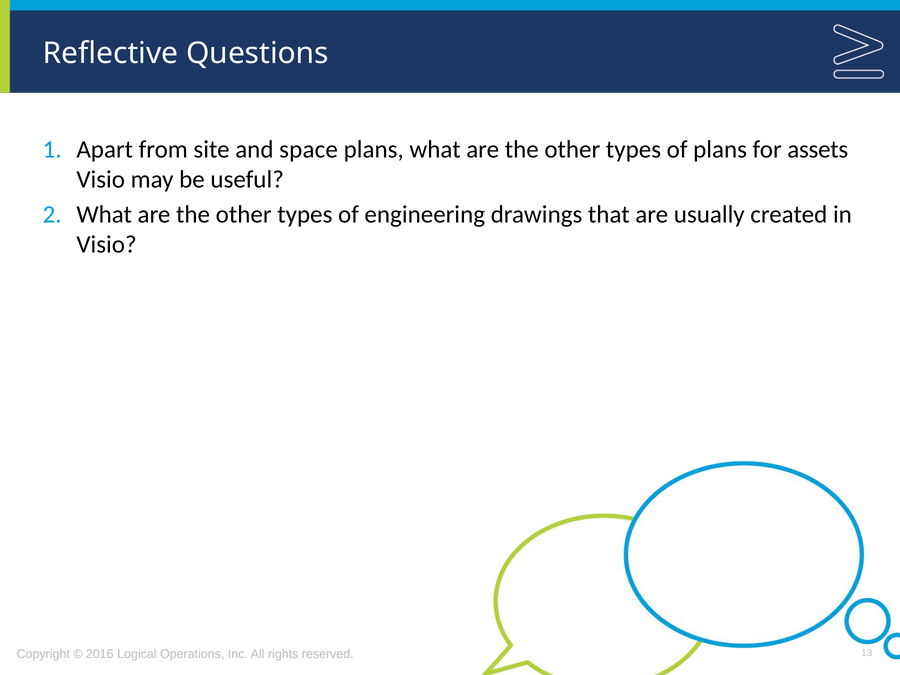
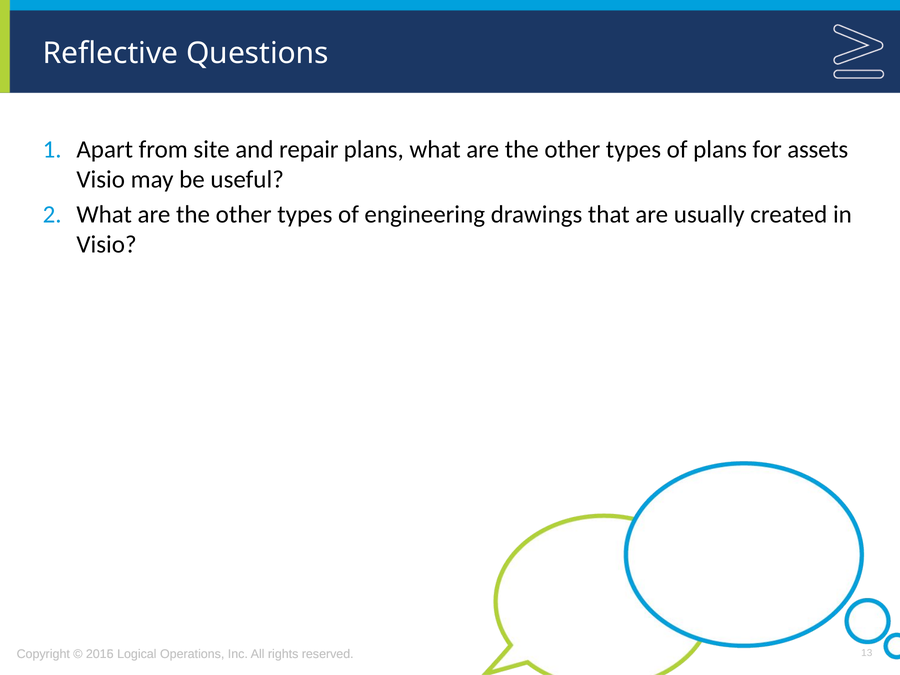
space: space -> repair (309, 149)
